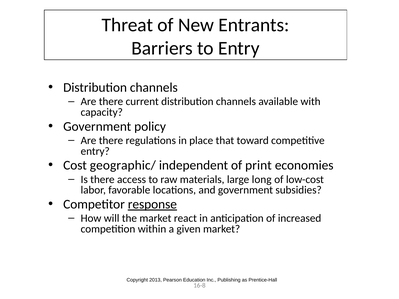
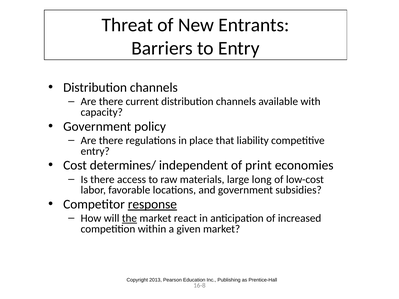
toward: toward -> liability (253, 141)
geographic/: geographic/ -> determines/ (123, 165)
the underline: none -> present (129, 218)
